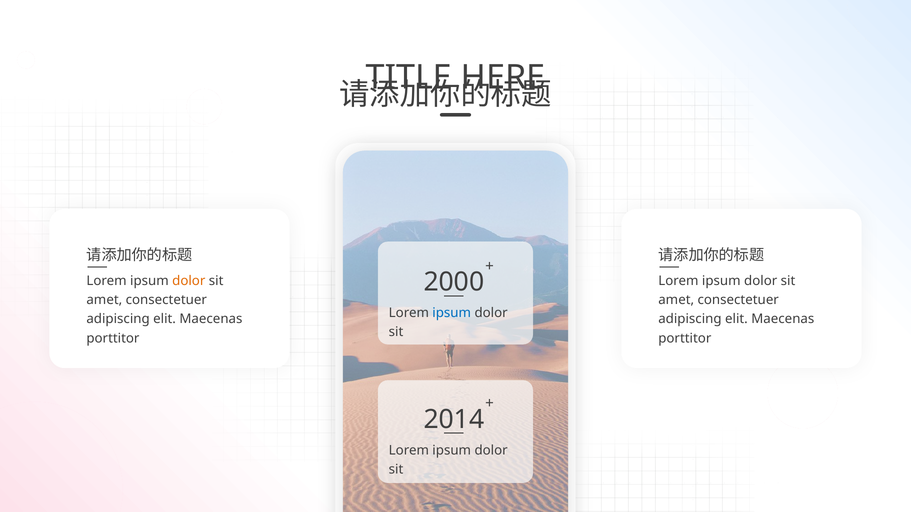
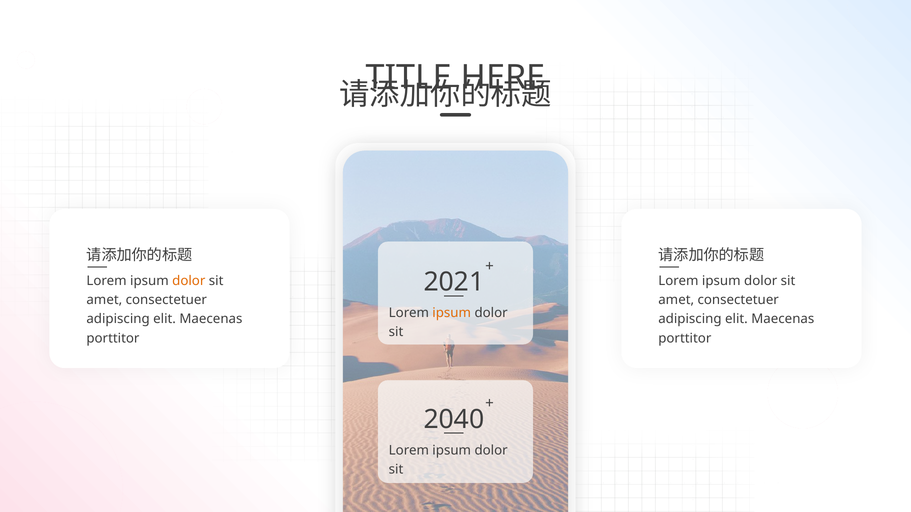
2000: 2000 -> 2021 (454, 282)
ipsum colour: blue -> orange (452, 313)
2014: 2014 -> 2040 (454, 420)
